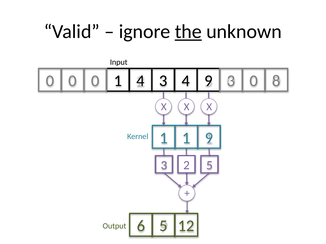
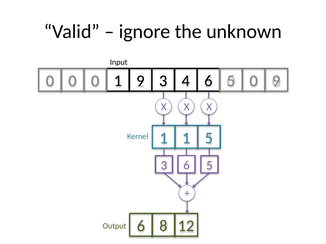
the underline: present -> none (188, 32)
1 4: 4 -> 9 (141, 81)
4 9: 9 -> 6 (208, 81)
0 3: 3 -> 5 (231, 81)
0 8: 8 -> 9 (276, 81)
1 9: 9 -> 5 (209, 138)
3 2: 2 -> 6 (186, 165)
6 5: 5 -> 8 (164, 226)
